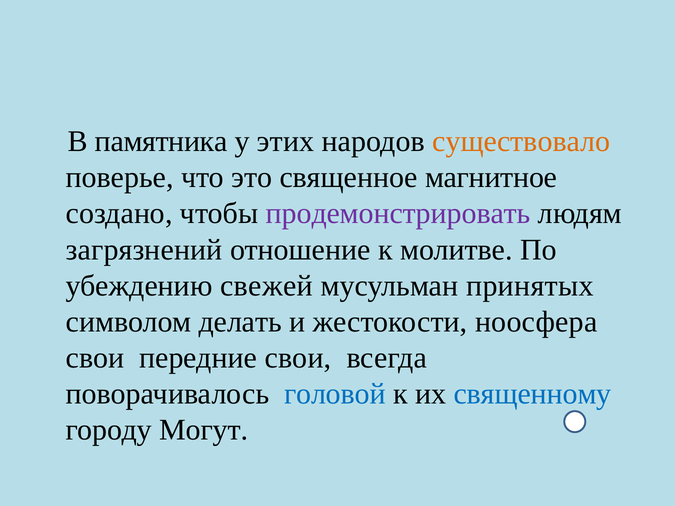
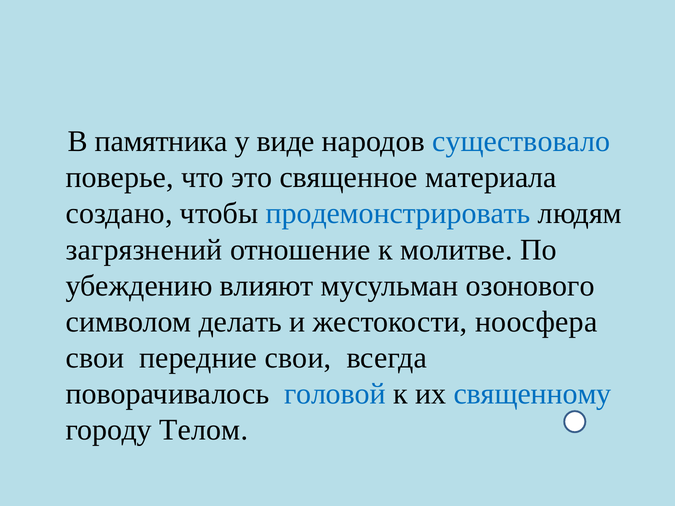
этих: этих -> виде (286, 142)
существовало colour: orange -> blue (521, 142)
магнитное: магнитное -> материала (491, 178)
продемонстрировать colour: purple -> blue (398, 214)
свежей: свежей -> влияют (267, 286)
принятых: принятых -> озонового (530, 286)
Могут: Могут -> Телом (204, 430)
